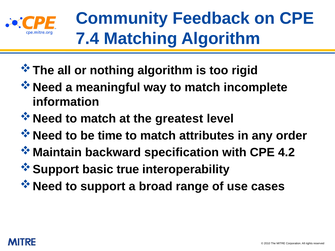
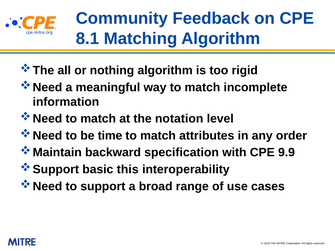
7.4: 7.4 -> 8.1 (88, 39)
greatest: greatest -> notation (179, 119)
4.2: 4.2 -> 9.9 (287, 153)
true: true -> this (128, 170)
